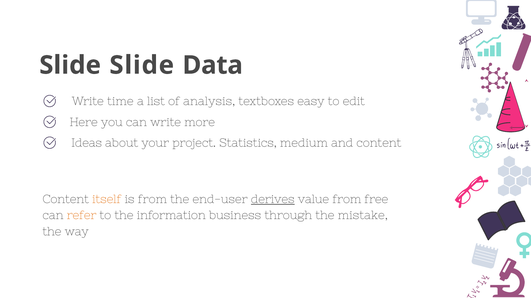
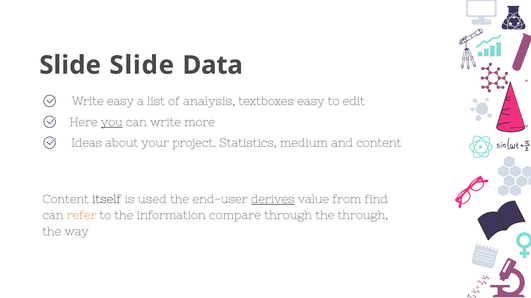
Write time: time -> easy (120, 102)
you underline: none -> present (112, 123)
itself colour: orange -> black (107, 200)
is from: from -> used (152, 200)
free: free -> find (376, 200)
business: business -> compare (235, 216)
the mistake: mistake -> through (363, 216)
